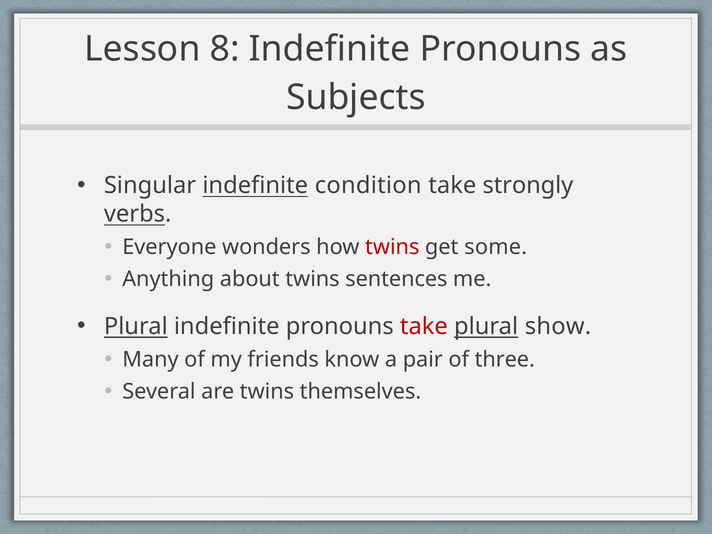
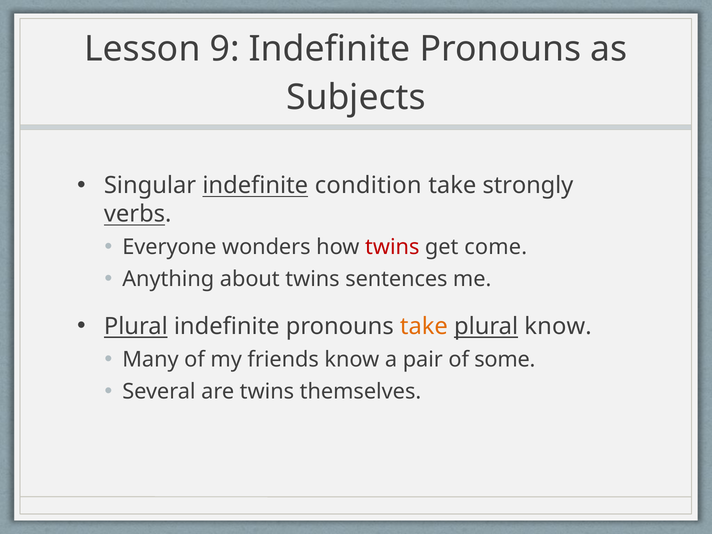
8: 8 -> 9 (225, 49)
some: some -> come (496, 247)
take colour: red -> orange (424, 326)
plural show: show -> know (558, 326)
three: three -> some (505, 360)
